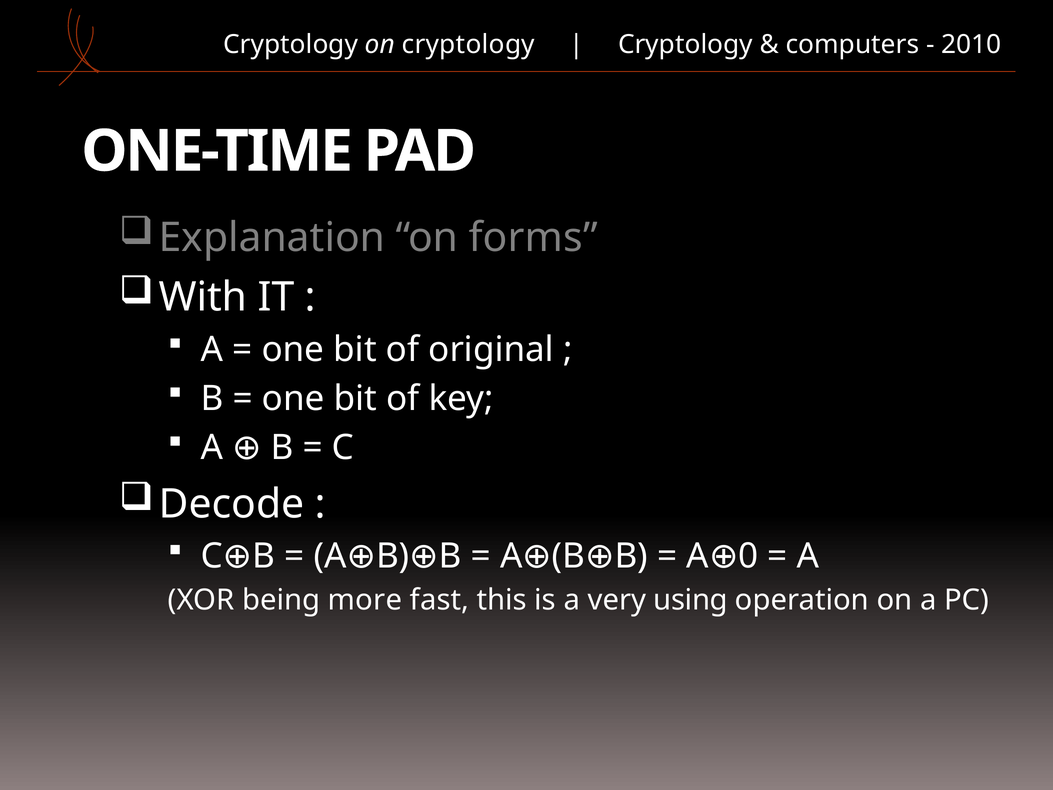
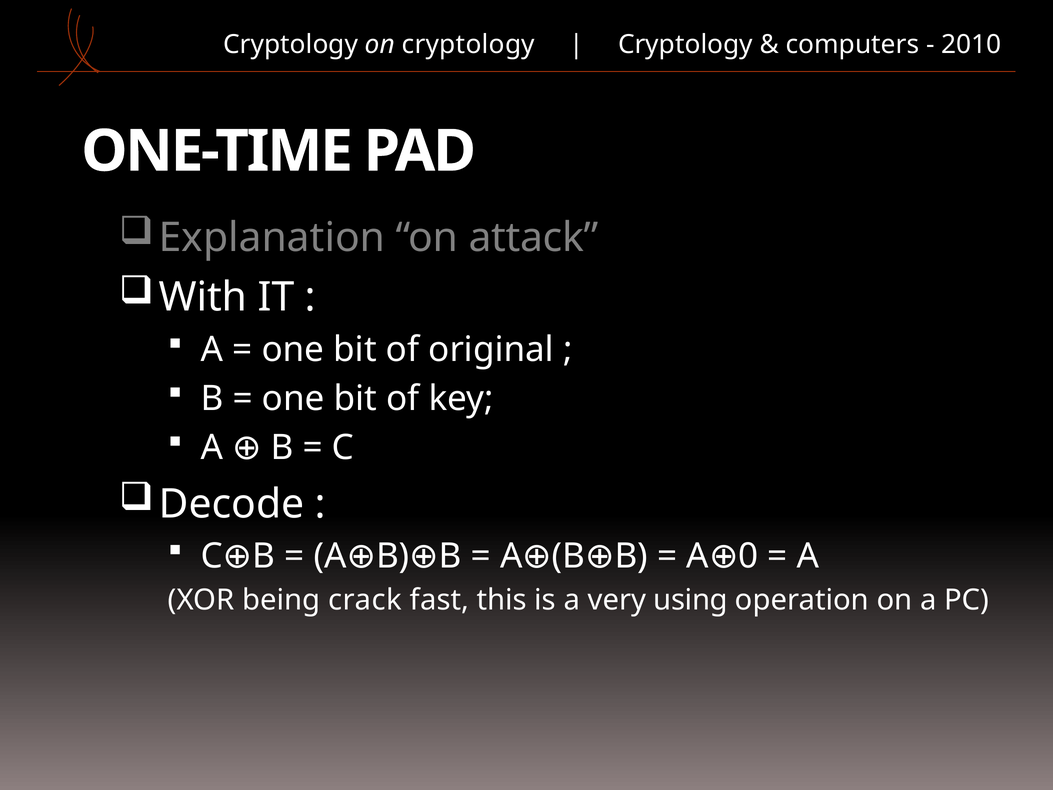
forms: forms -> attack (534, 238)
more: more -> crack (365, 600)
